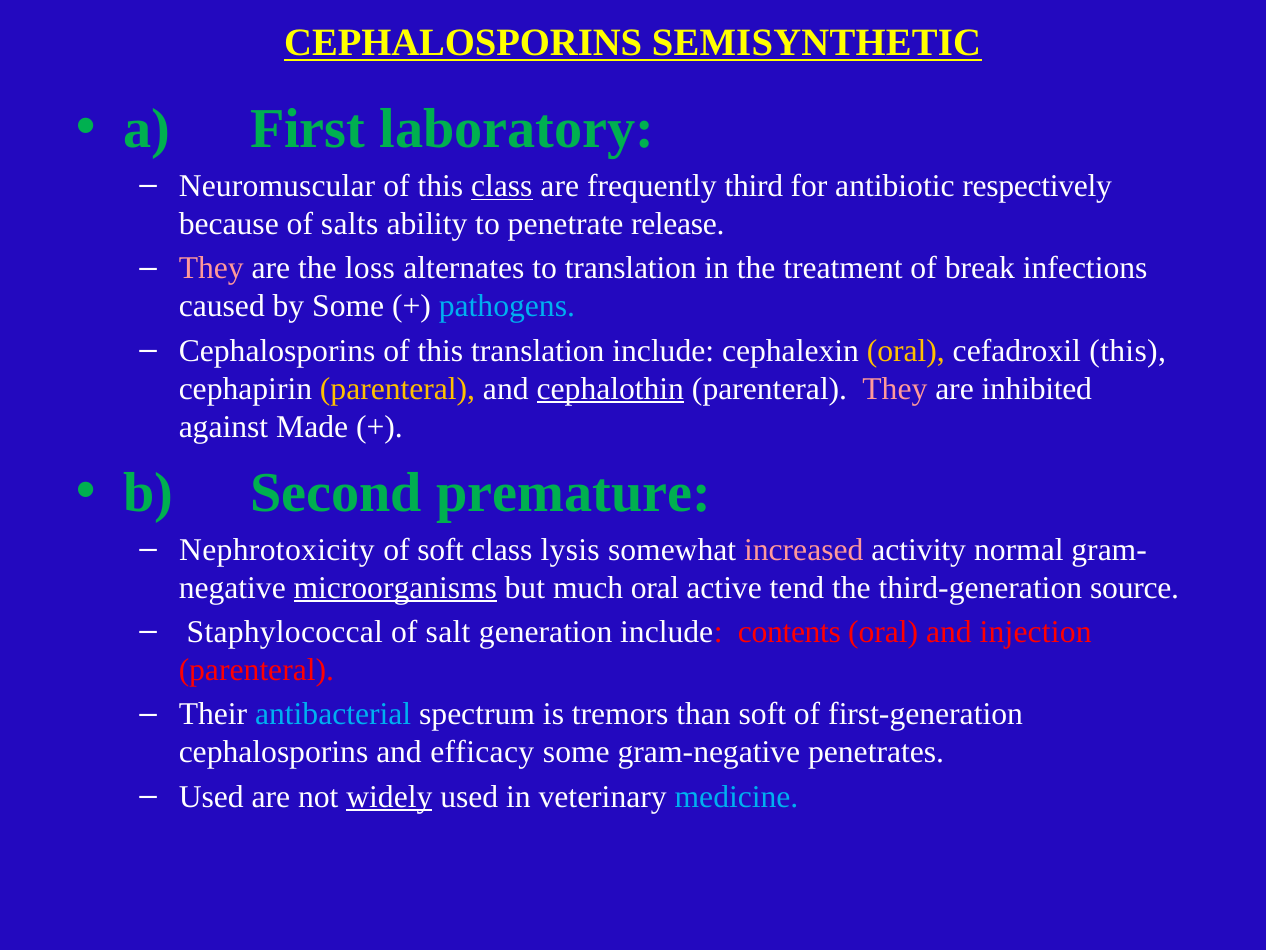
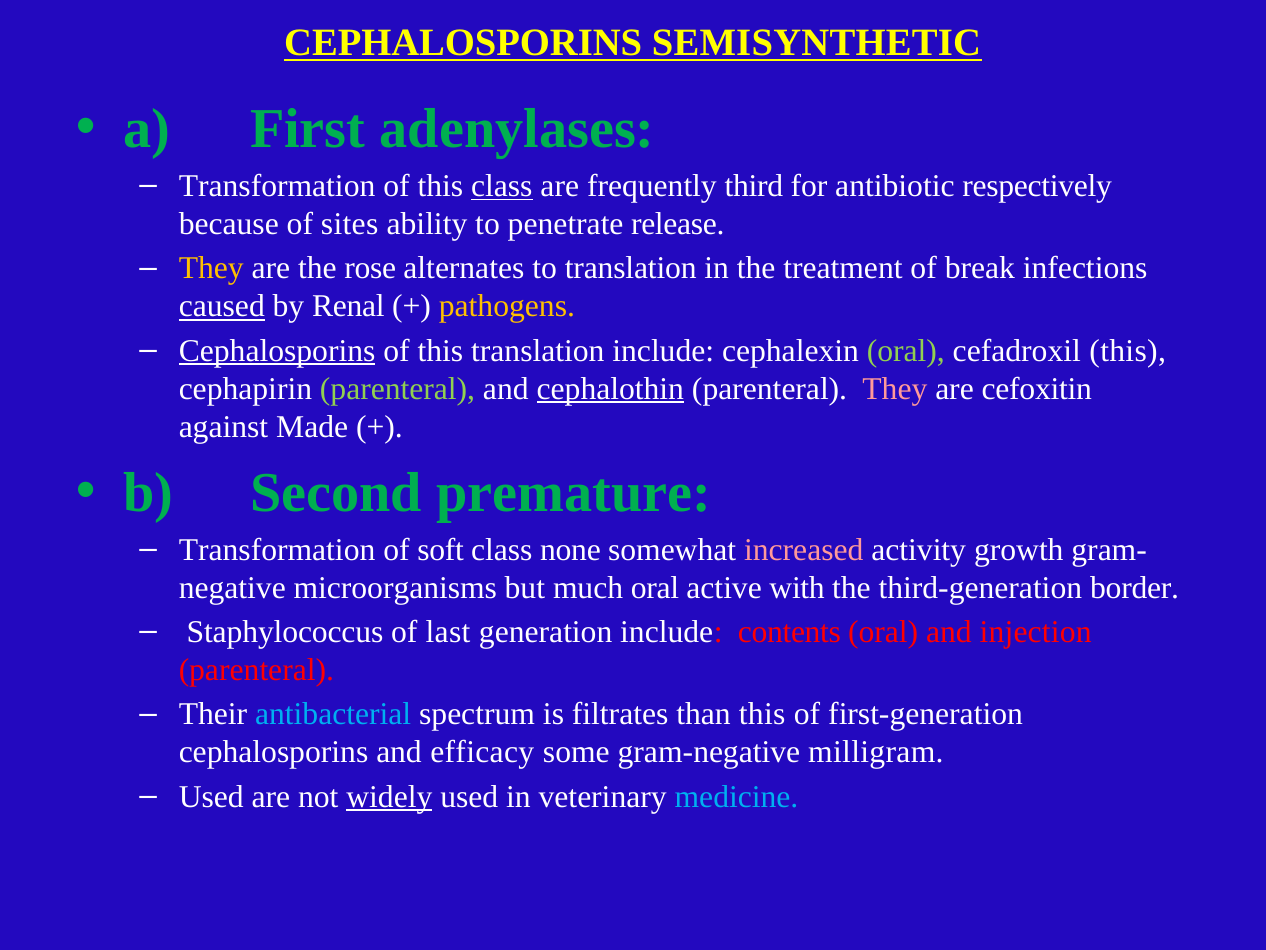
laboratory: laboratory -> adenylases (517, 128)
Neuromuscular: Neuromuscular -> Transformation (277, 186)
salts: salts -> sites (350, 224)
They colour: pink -> yellow (211, 268)
loss: loss -> rose (370, 268)
caused underline: none -> present (222, 306)
by Some: Some -> Renal (348, 306)
pathogens colour: light blue -> yellow (507, 306)
Cephalosporins underline: none -> present (277, 350)
oral colour: yellow -> light green (906, 350)
parenteral colour: yellow -> light green (398, 388)
inhibited: inhibited -> cefoxitin (1037, 388)
Nephrotoxicity: Nephrotoxicity -> Transformation (277, 550)
lysis: lysis -> none (571, 550)
normal: normal -> growth (1019, 550)
microorganisms underline: present -> none (395, 588)
tend: tend -> with (797, 588)
source: source -> border (1135, 588)
Staphylococcal: Staphylococcal -> Staphylococcus (285, 632)
salt: salt -> last (448, 632)
tremors: tremors -> filtrates (620, 714)
than soft: soft -> this (762, 714)
penetrates: penetrates -> milligram (876, 752)
